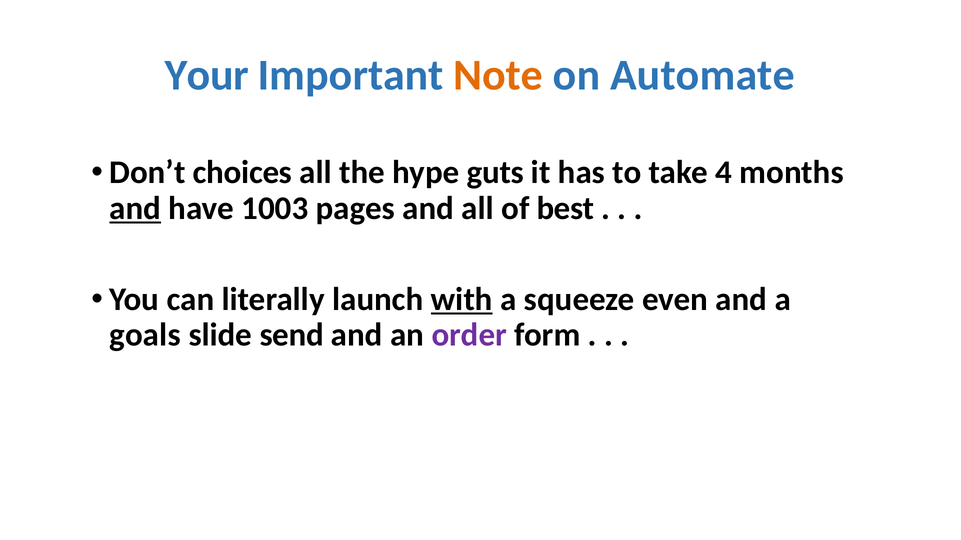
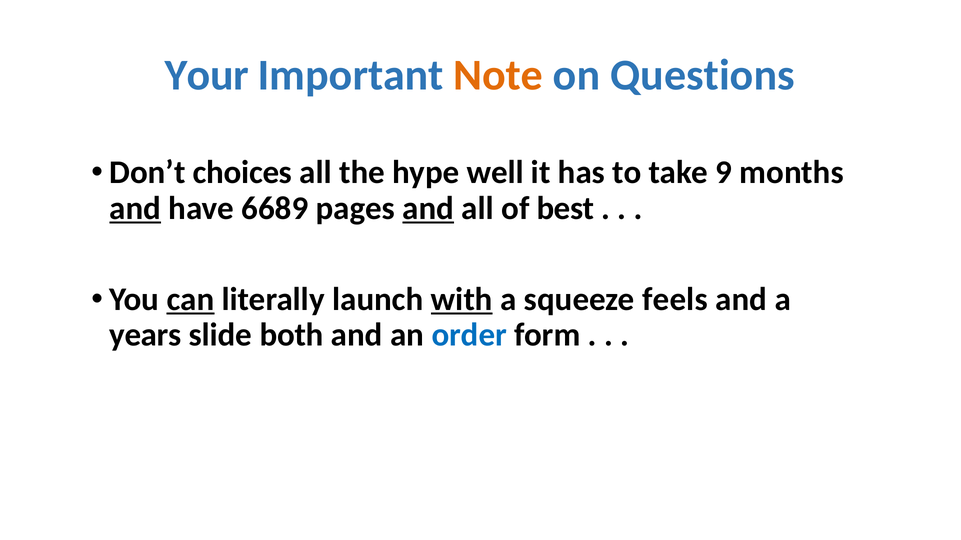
Automate: Automate -> Questions (703, 75)
guts: guts -> well (495, 173)
4: 4 -> 9 (724, 173)
1003: 1003 -> 6689 (275, 208)
and underline: none -> present (428, 208)
can underline: none -> present (191, 300)
even: even -> feels (675, 300)
goals: goals -> years (145, 335)
send: send -> both (292, 335)
order colour: purple -> blue (469, 335)
